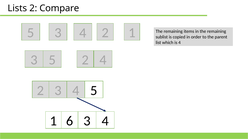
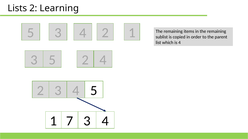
Compare: Compare -> Learning (59, 8)
6: 6 -> 7 (70, 121)
